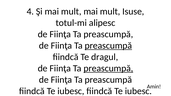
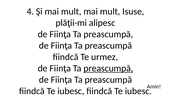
totul-mi: totul-mi -> plăţii-mi (71, 23)
preascumpă underline: present -> none (108, 46)
dragul: dragul -> urmez (105, 57)
